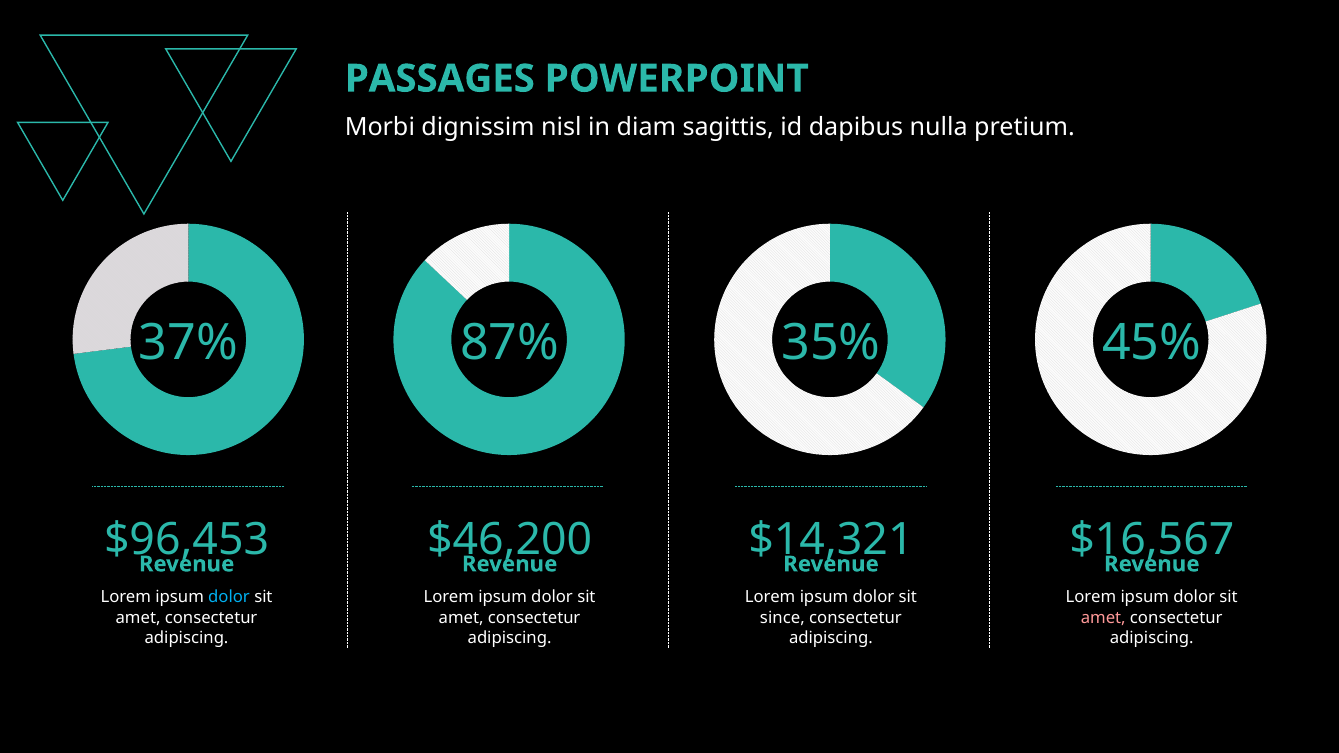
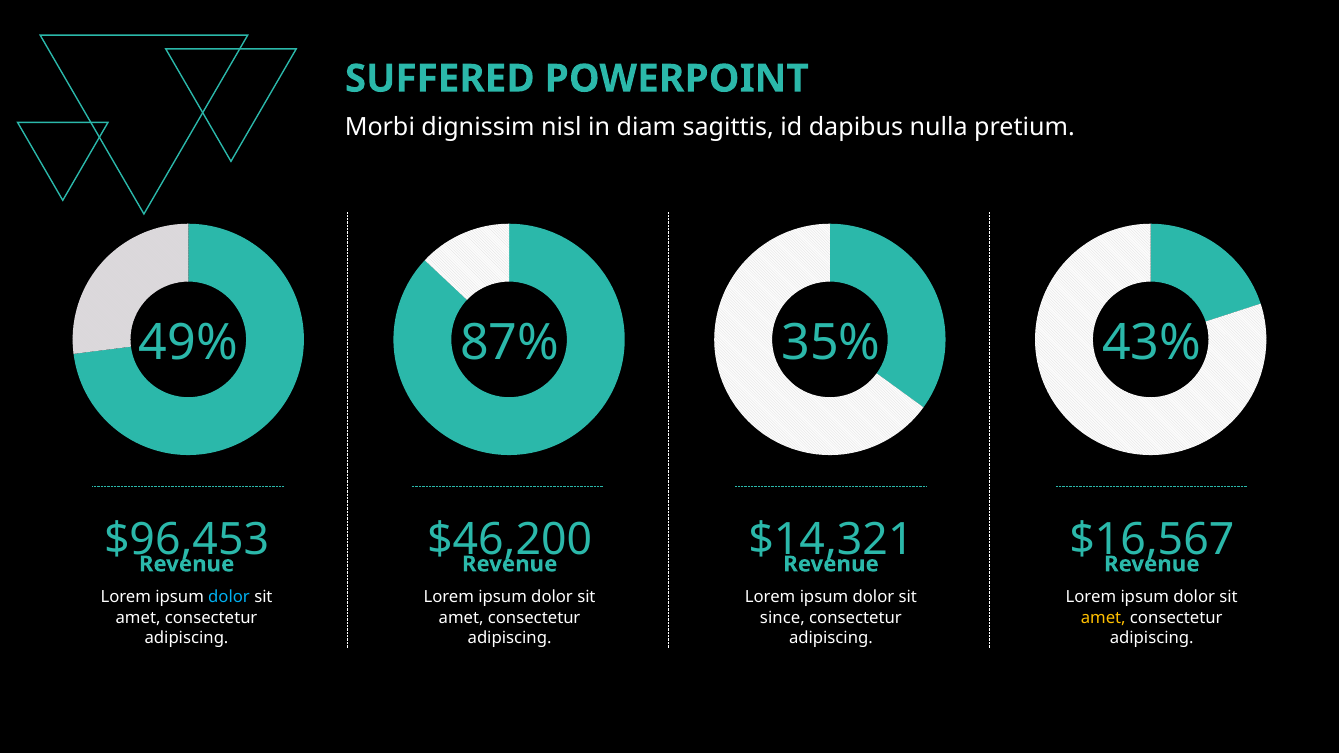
PASSAGES: PASSAGES -> SUFFERED (440, 79)
37%: 37% -> 49% (188, 343)
45%: 45% -> 43% (1152, 343)
amet colour: pink -> yellow (1103, 618)
